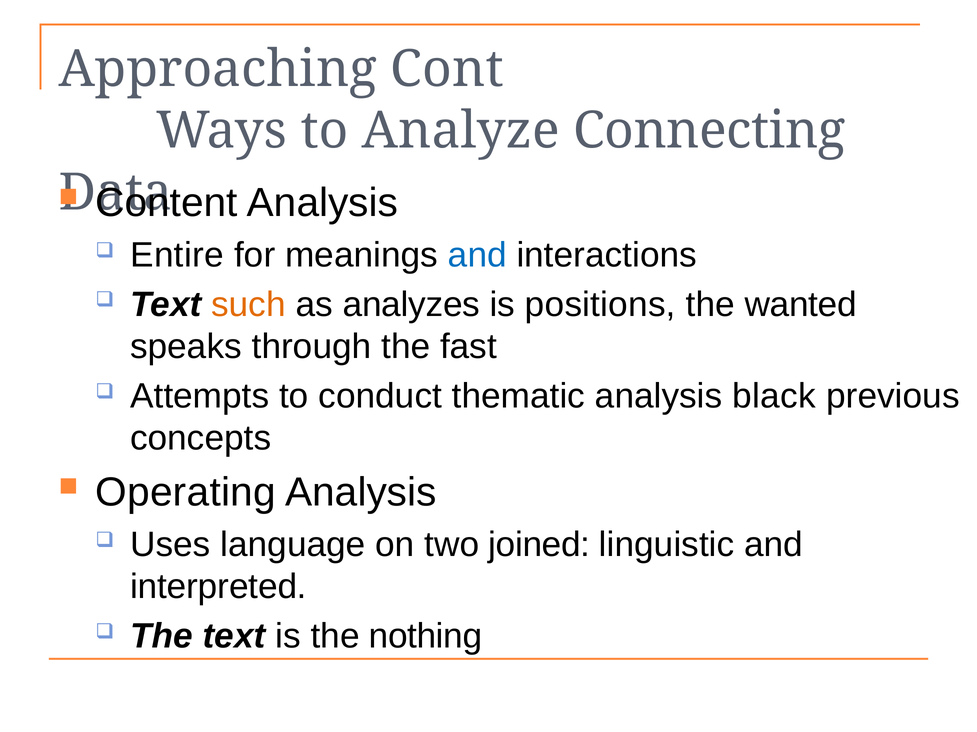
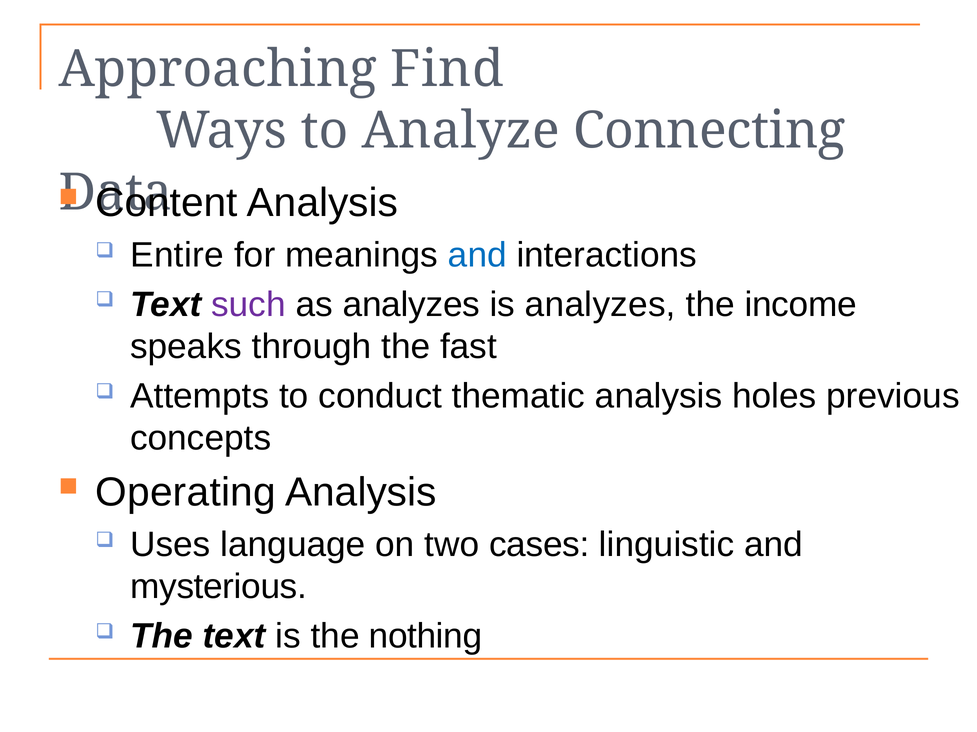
Cont: Cont -> Find (447, 69)
such colour: orange -> purple (249, 305)
is positions: positions -> analyzes (600, 305)
wanted: wanted -> income (801, 305)
black: black -> holes (774, 396)
joined: joined -> cases (539, 545)
interpreted: interpreted -> mysterious (219, 587)
